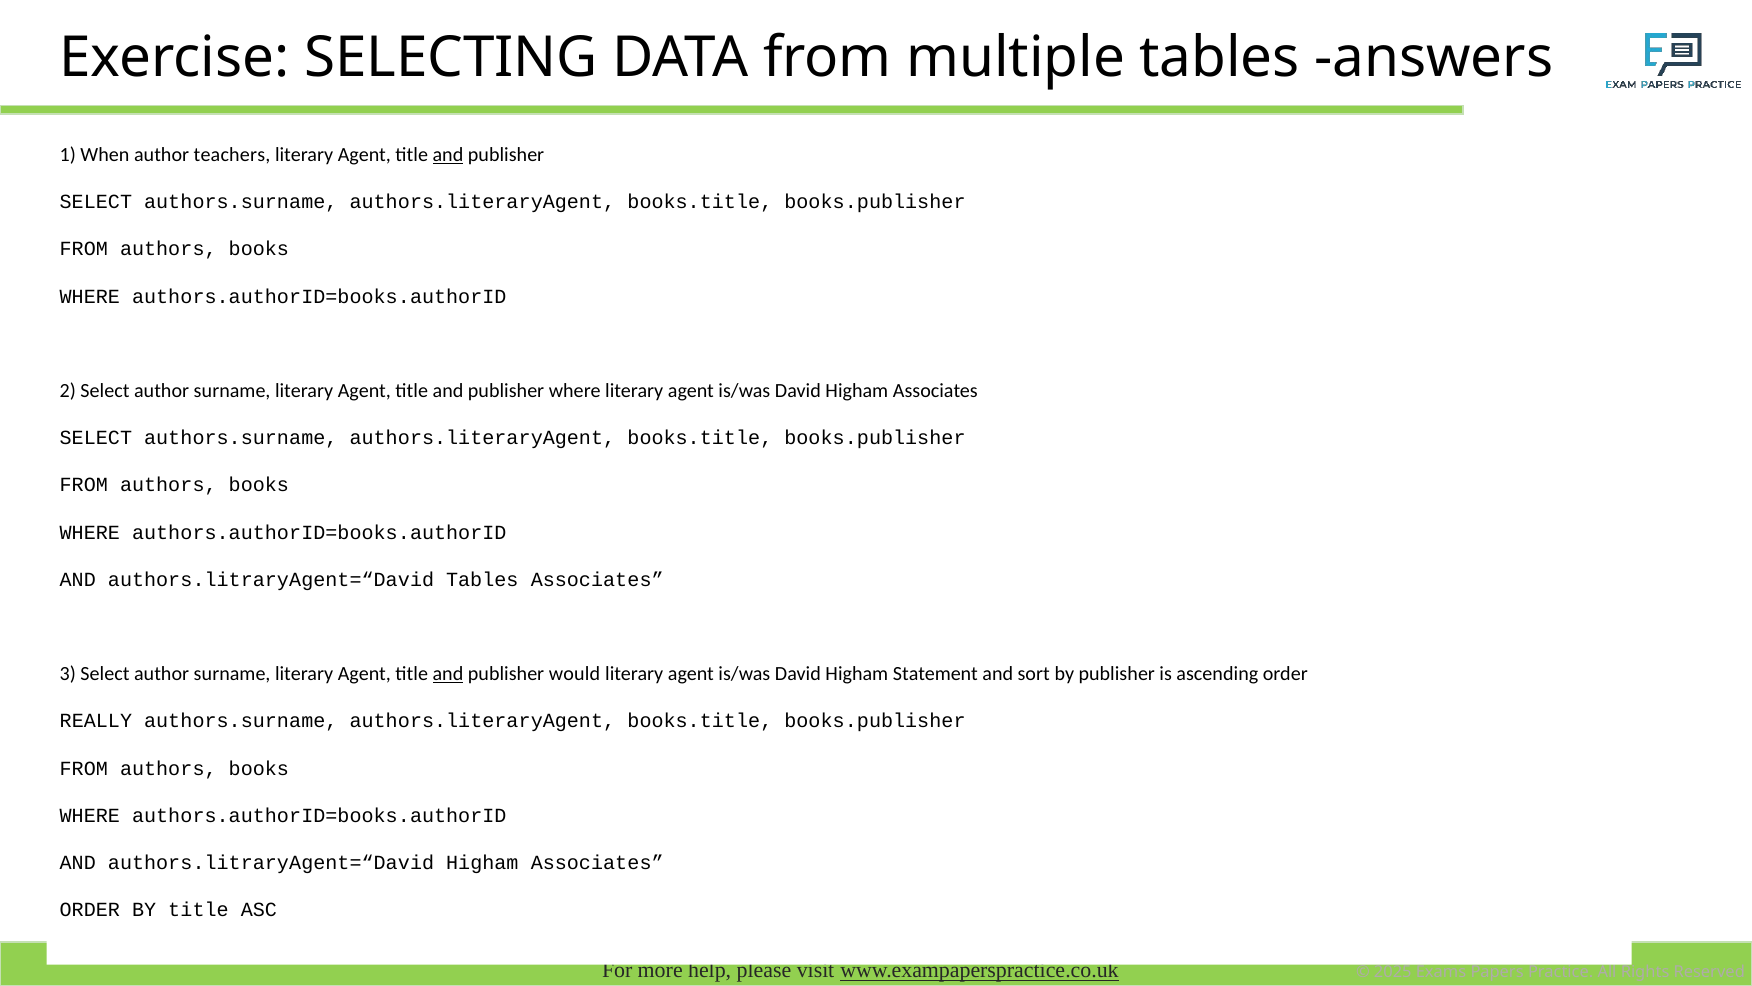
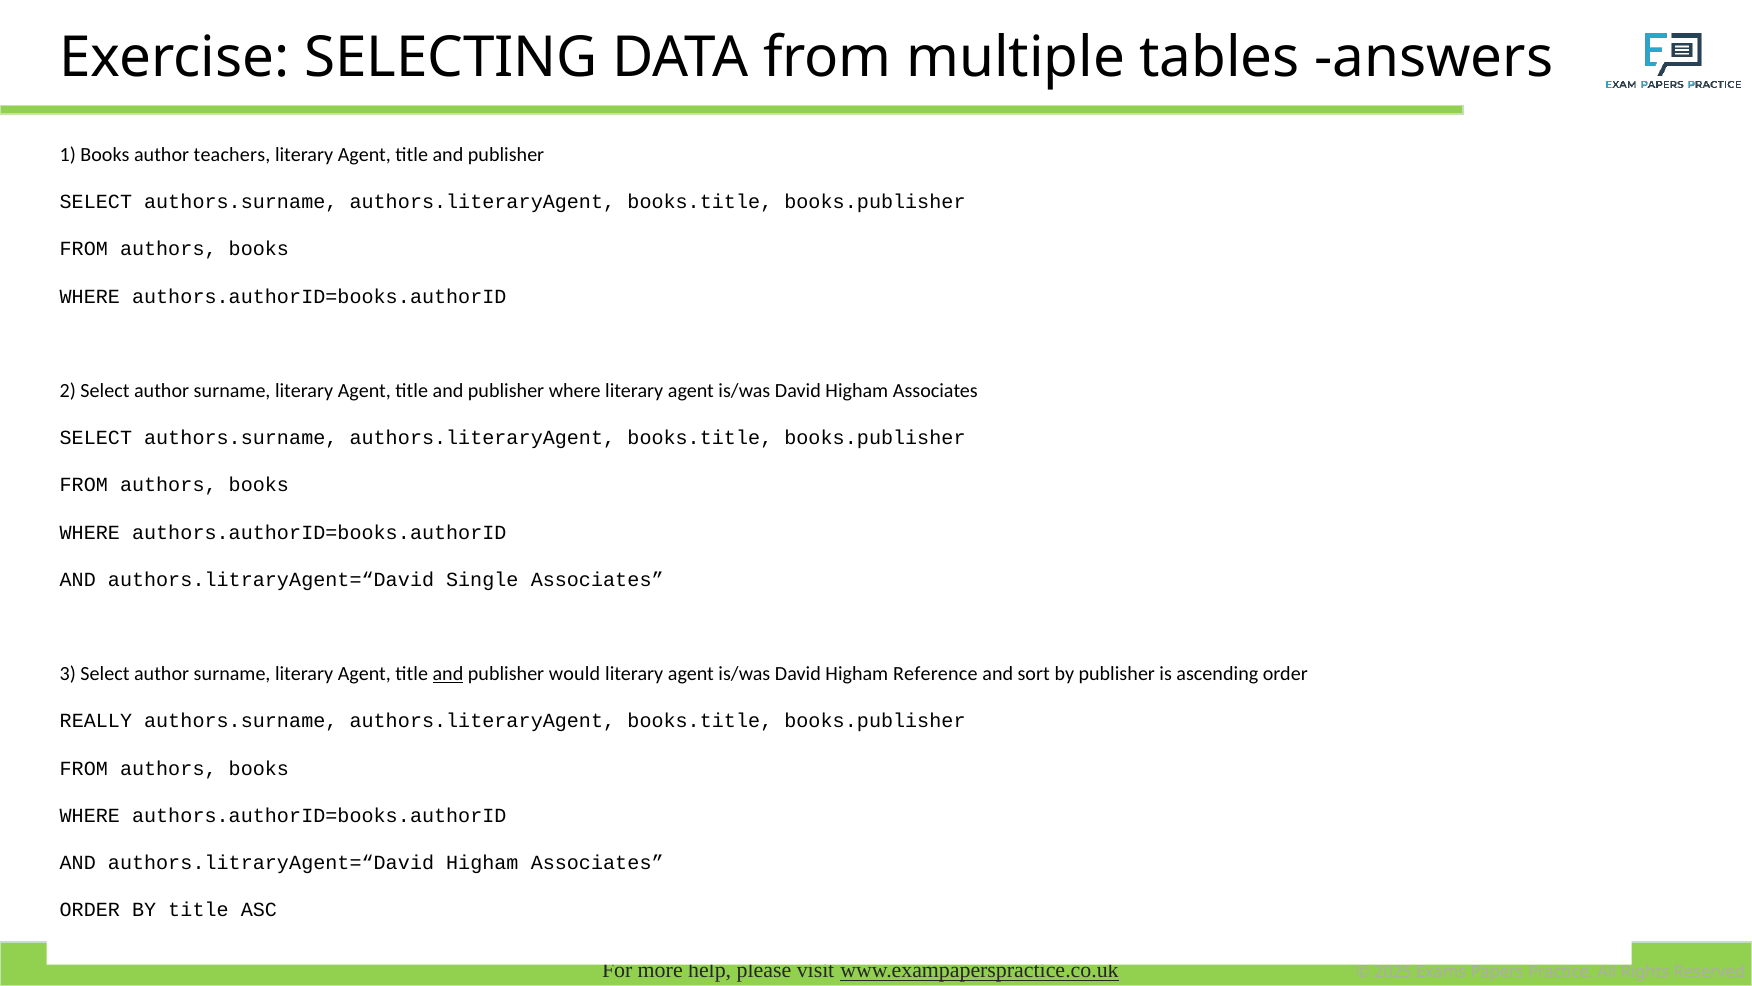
1 When: When -> Books (105, 155)
and underline: present -> none (448, 155)
authors.litraryAgent=“David Tables: Tables -> Single (482, 579)
Statement: Statement -> Reference (935, 674)
